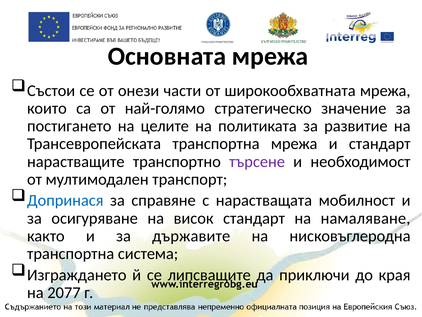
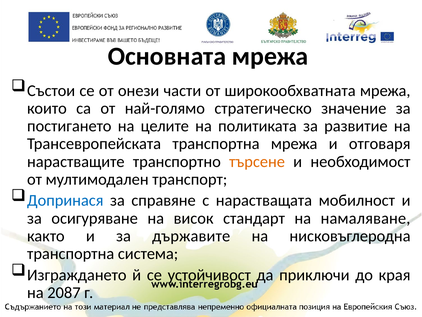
и стандарт: стандарт -> отговаря (380, 144)
търсене colour: purple -> orange (257, 161)
липсващите: липсващите -> устойчивост (209, 274)
2077: 2077 -> 2087 (64, 292)
